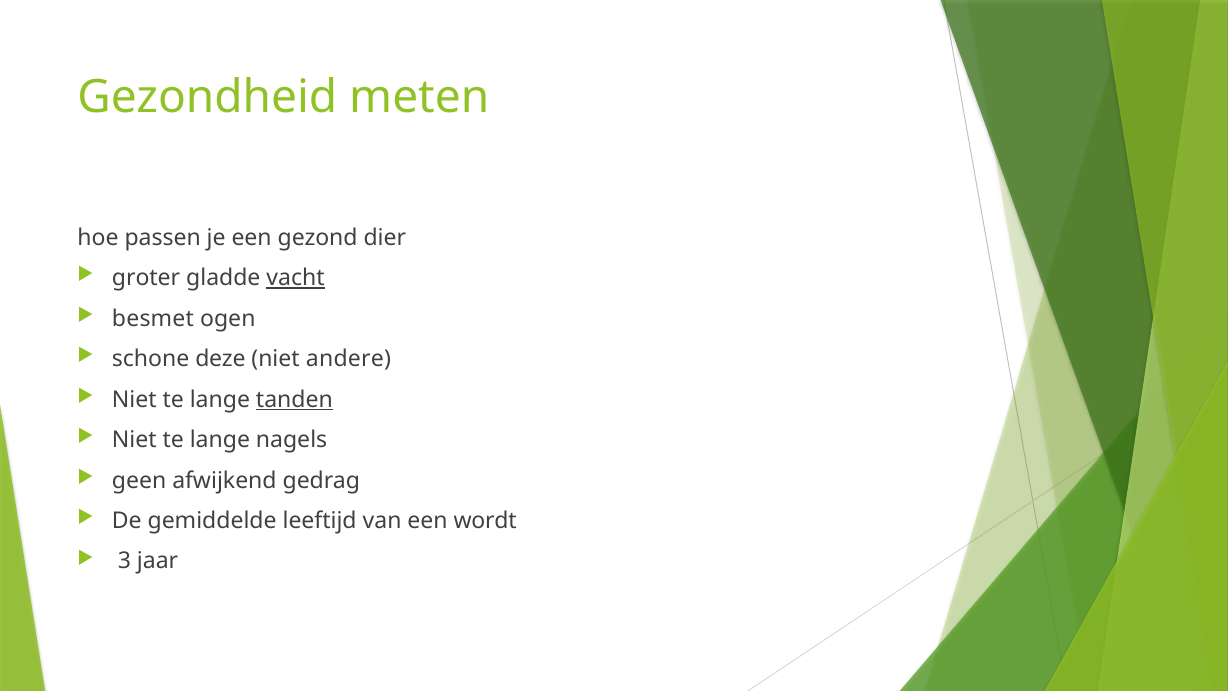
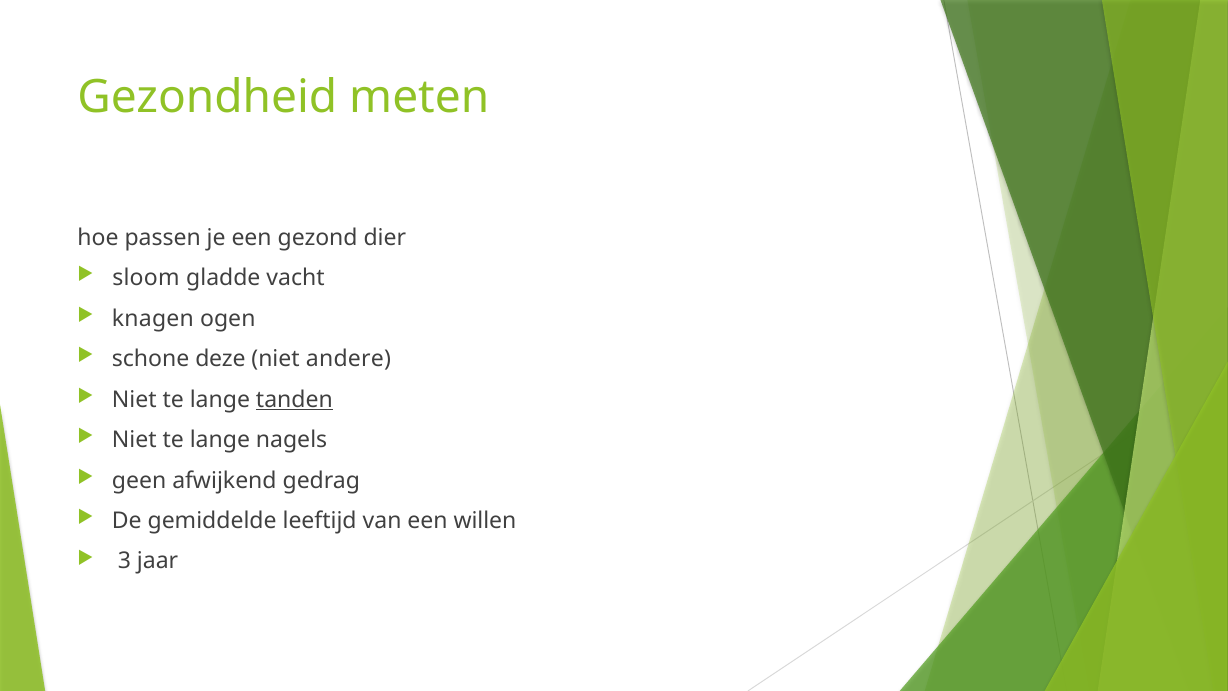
groter: groter -> sloom (146, 278)
vacht underline: present -> none (296, 278)
besmet: besmet -> knagen (153, 319)
wordt: wordt -> willen (485, 521)
